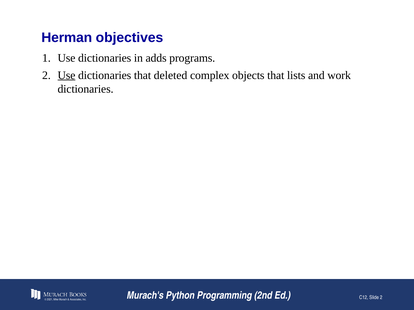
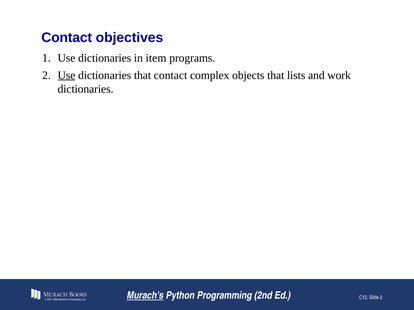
Herman: Herman -> Contact (67, 38)
adds: adds -> item (156, 58)
that deleted: deleted -> contact (171, 75)
Murach's underline: none -> present (145, 296)
